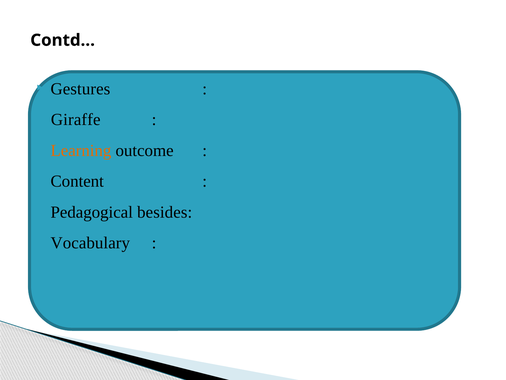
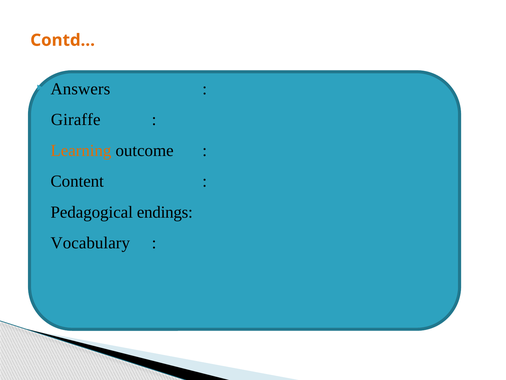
Contd… colour: black -> orange (63, 40)
Gestures: Gestures -> Answers (80, 89)
besides: besides -> endings (165, 212)
